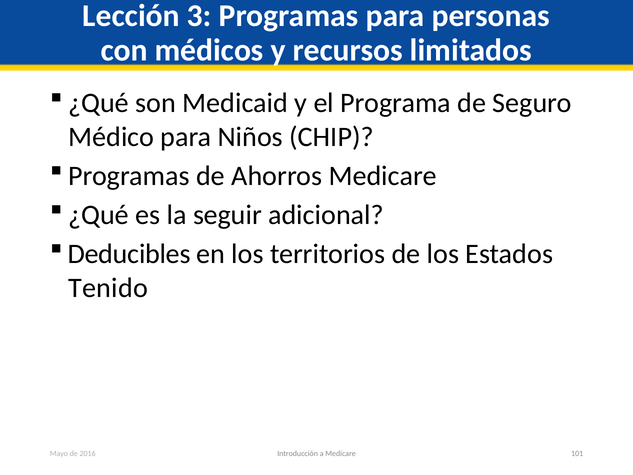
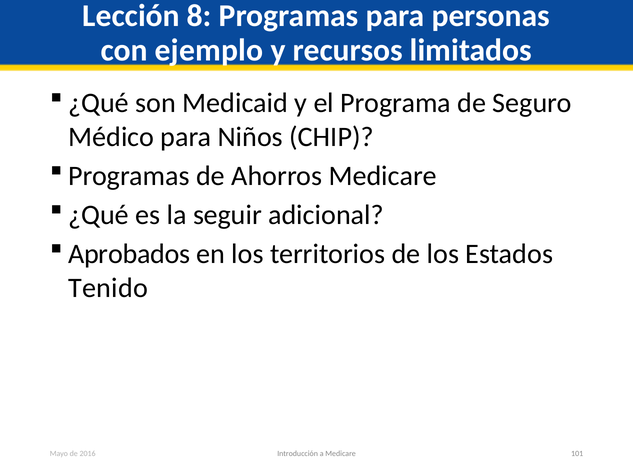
3: 3 -> 8 (199, 16)
médicos: médicos -> ejemplo (209, 50)
Deducibles: Deducibles -> Aprobados (129, 254)
